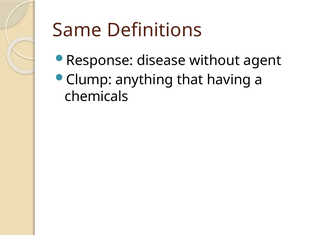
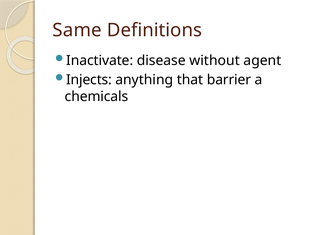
Response: Response -> Inactivate (100, 60)
Clump: Clump -> Injects (89, 80)
having: having -> barrier (229, 80)
